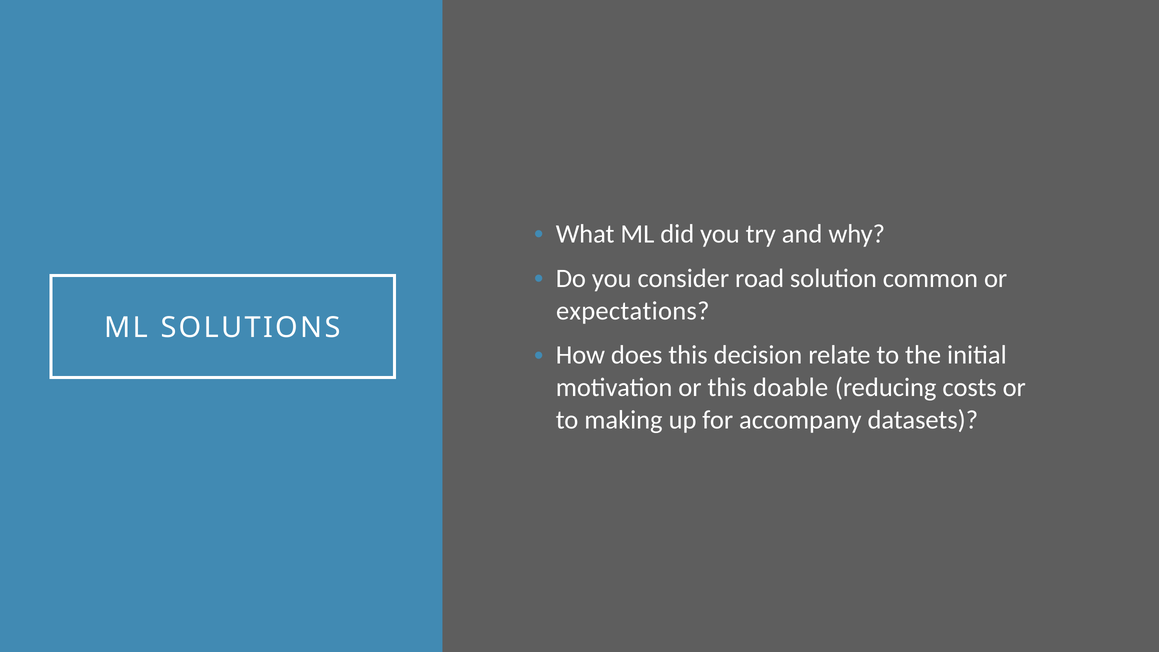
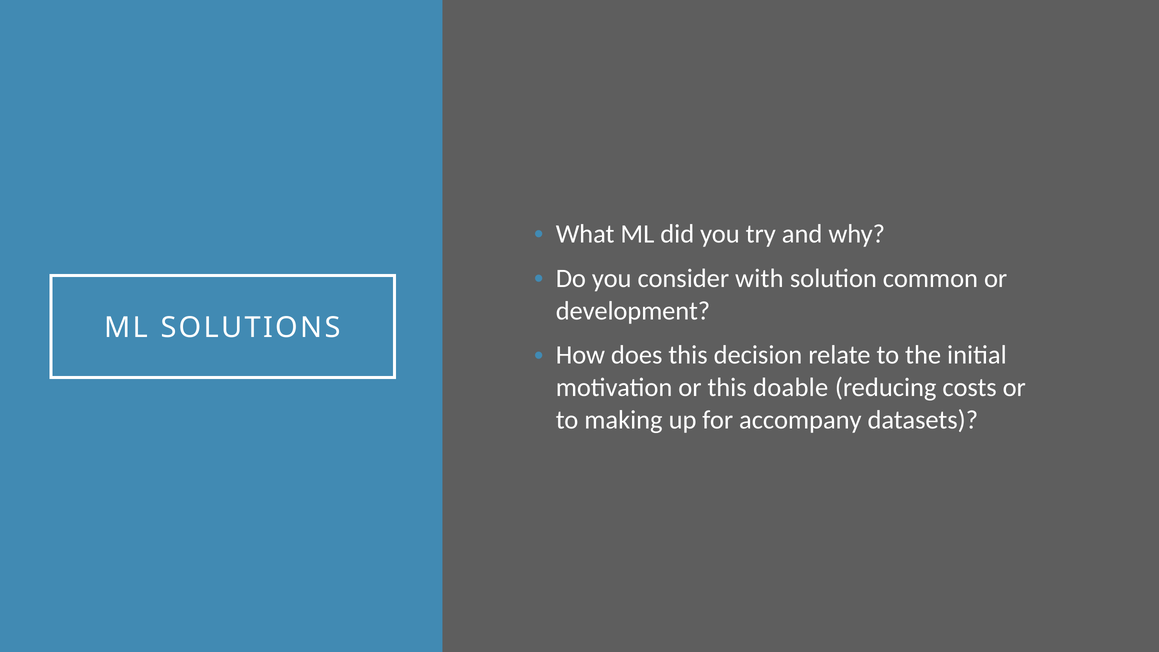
road: road -> with (759, 278)
expectations: expectations -> development (633, 311)
